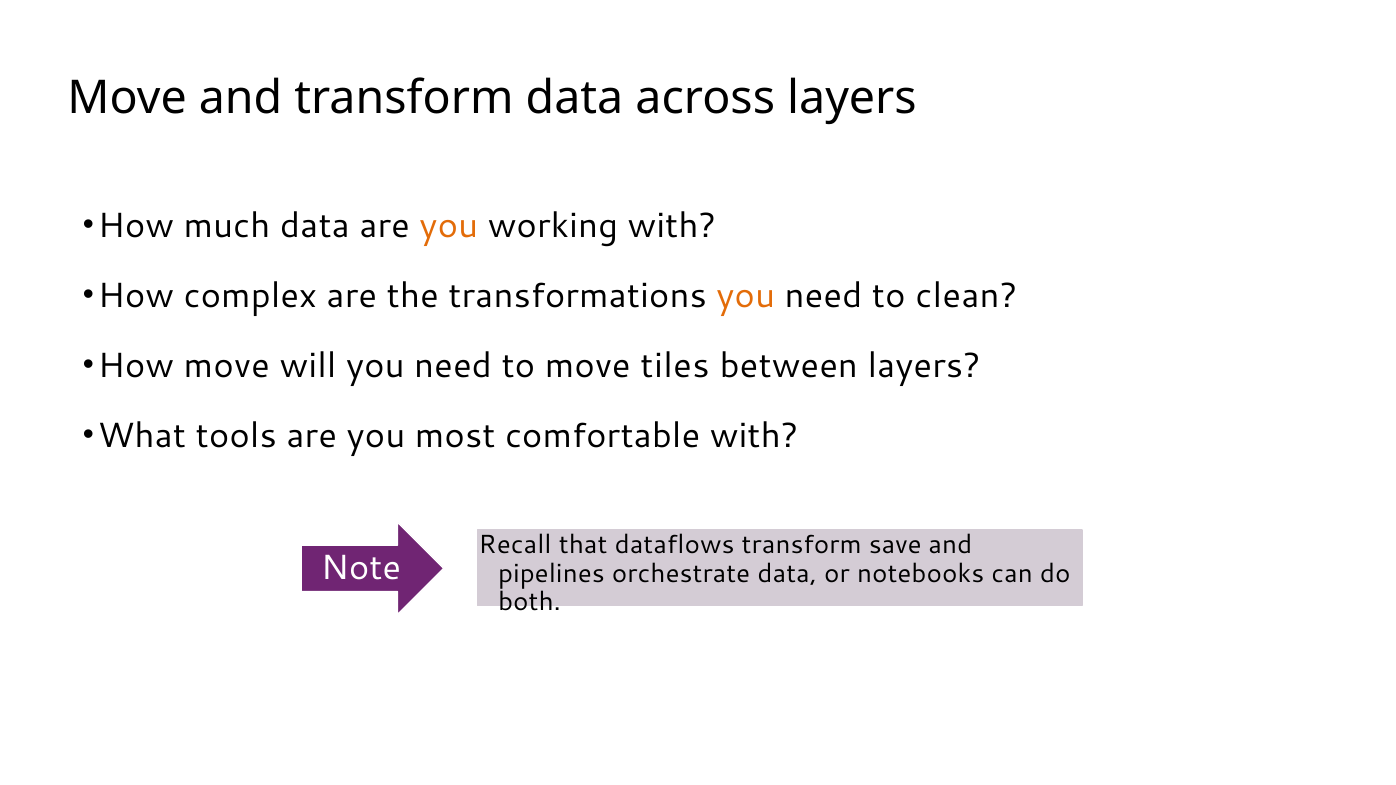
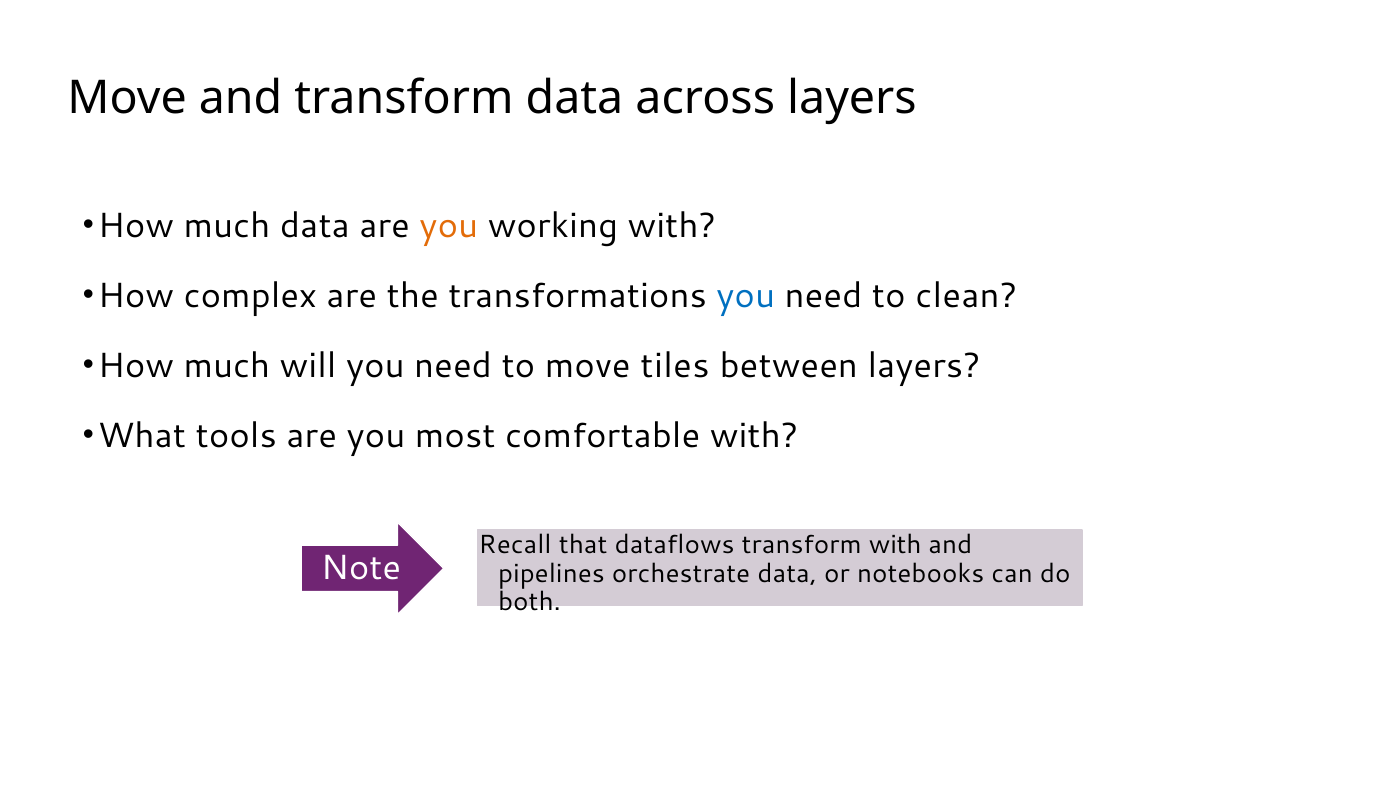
you colour: orange -> blue (746, 296)
move: move -> much (227, 366)
transform save: save -> with (895, 545)
